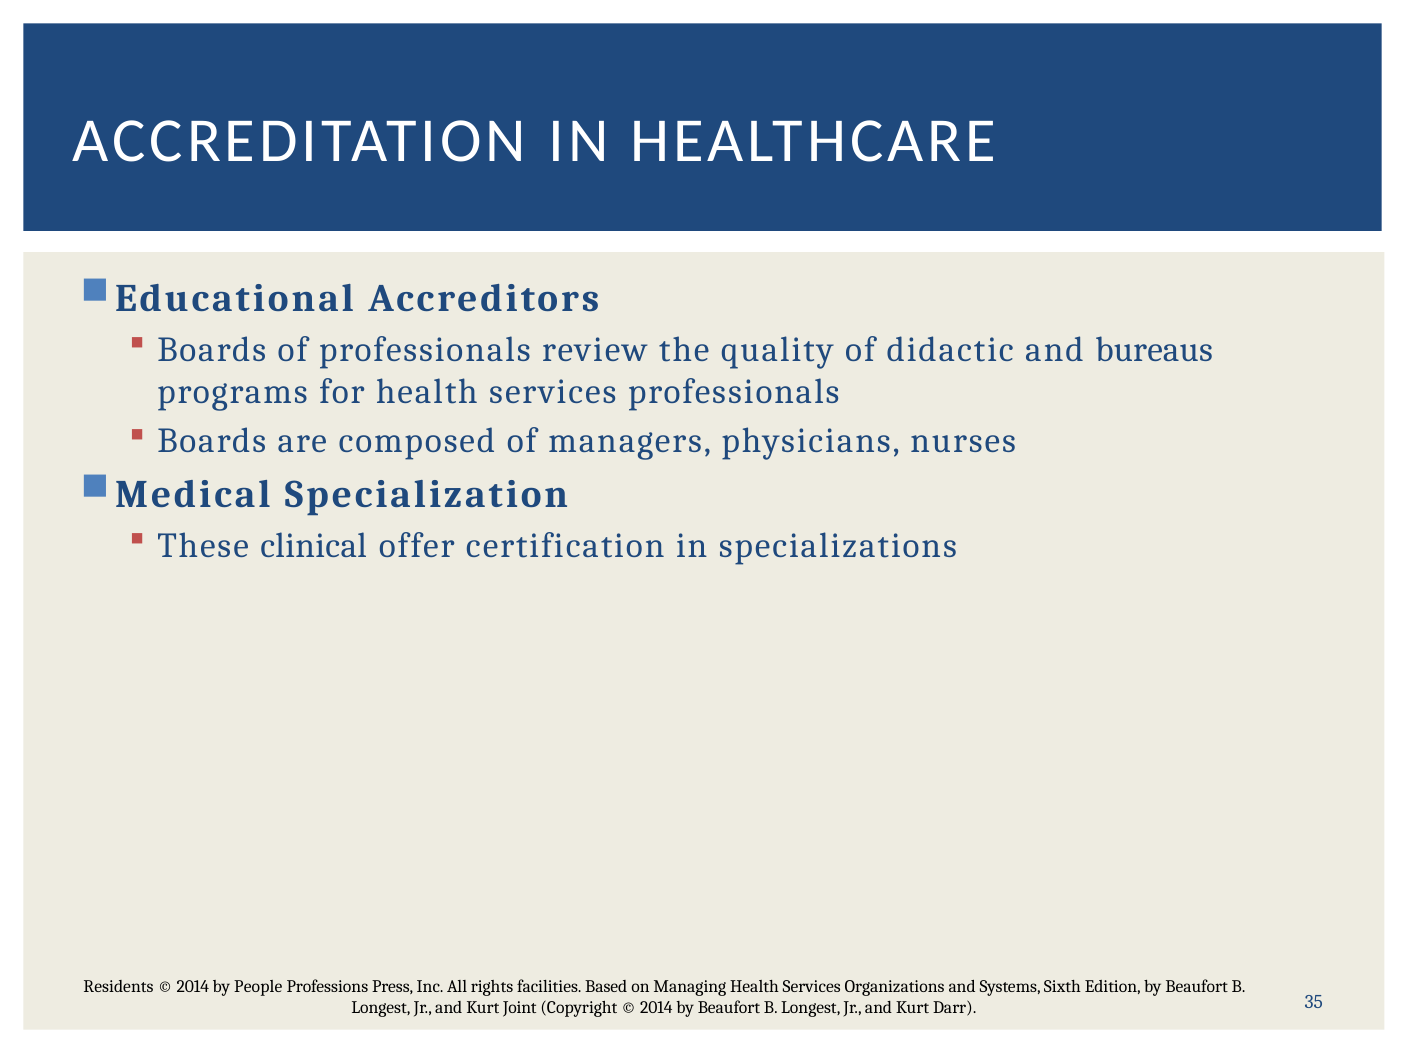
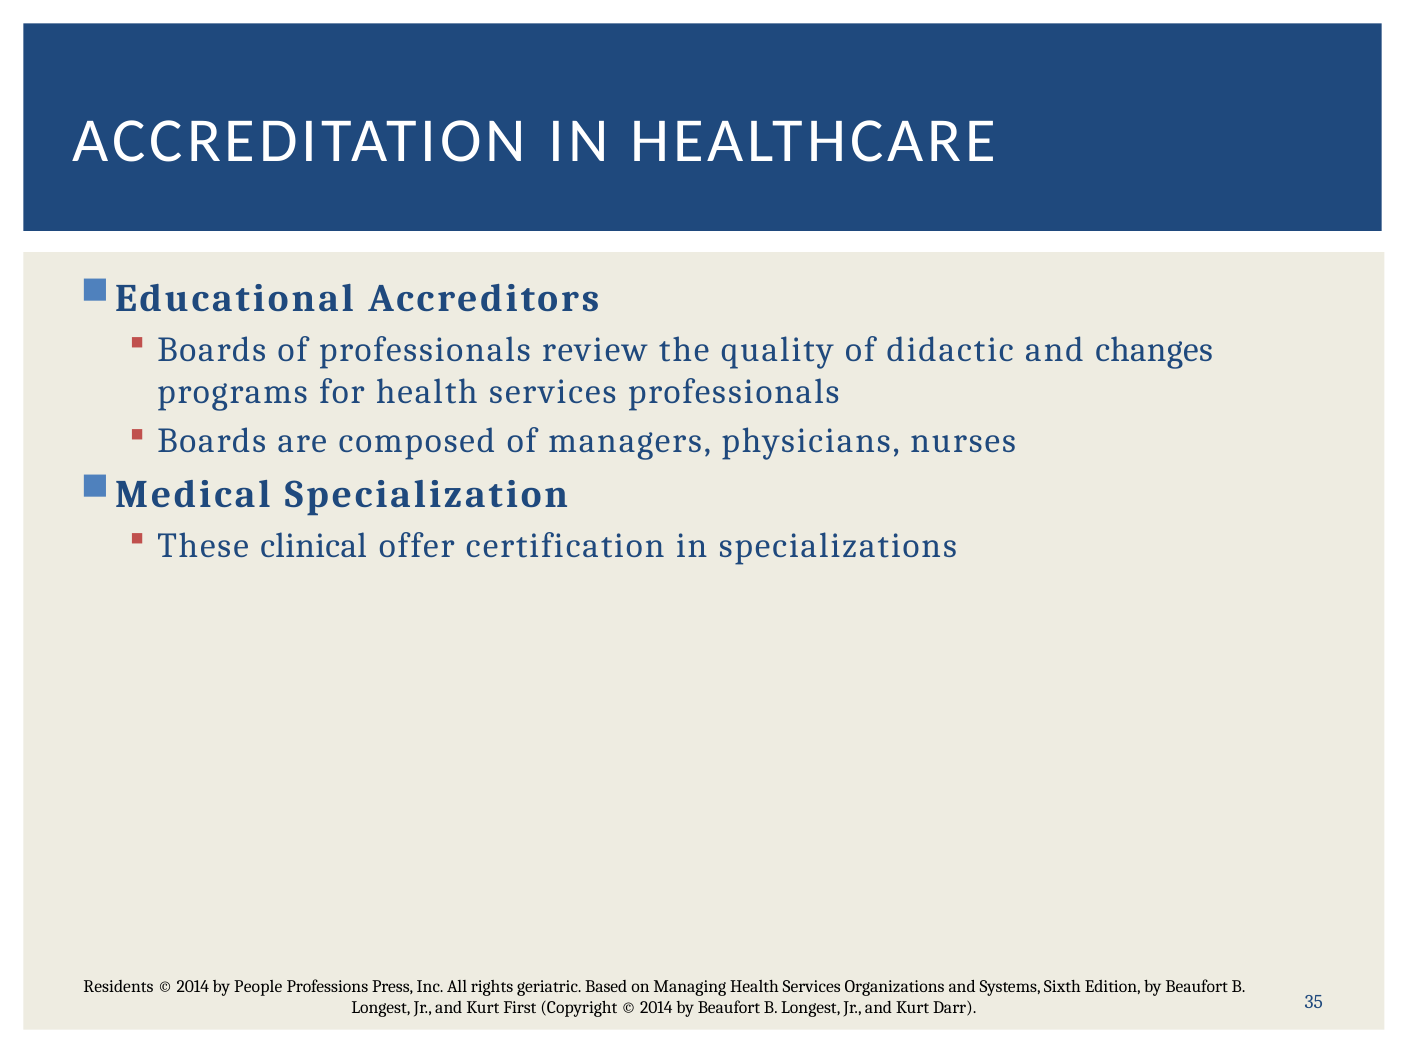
bureaus: bureaus -> changes (1154, 350)
facilities: facilities -> geriatric (549, 986)
Joint: Joint -> First (520, 1007)
